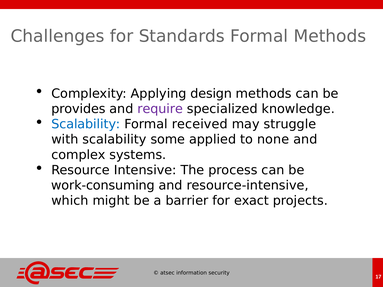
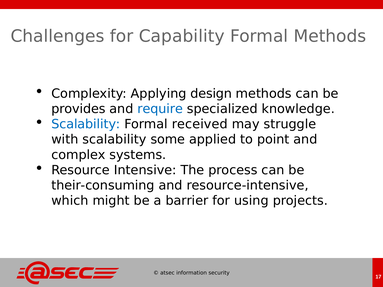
Standards: Standards -> Capability (182, 36)
require colour: purple -> blue (160, 109)
none: none -> point (273, 140)
work-consuming: work-consuming -> their-consuming (103, 186)
exact: exact -> using (251, 201)
